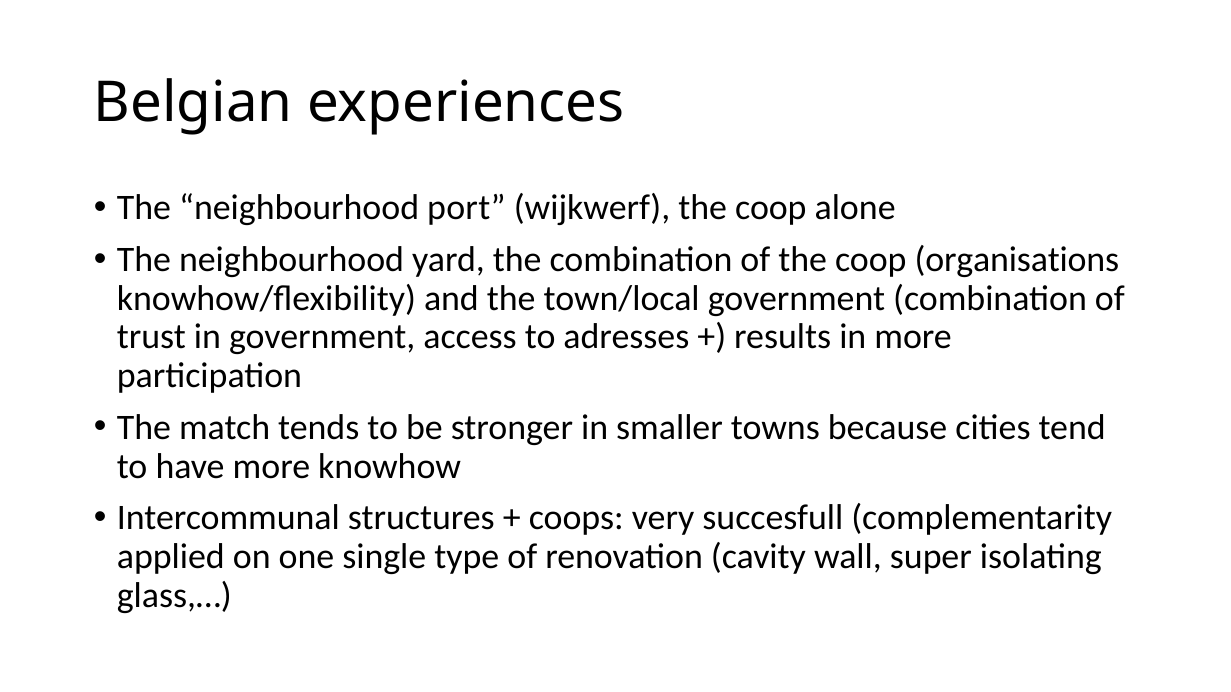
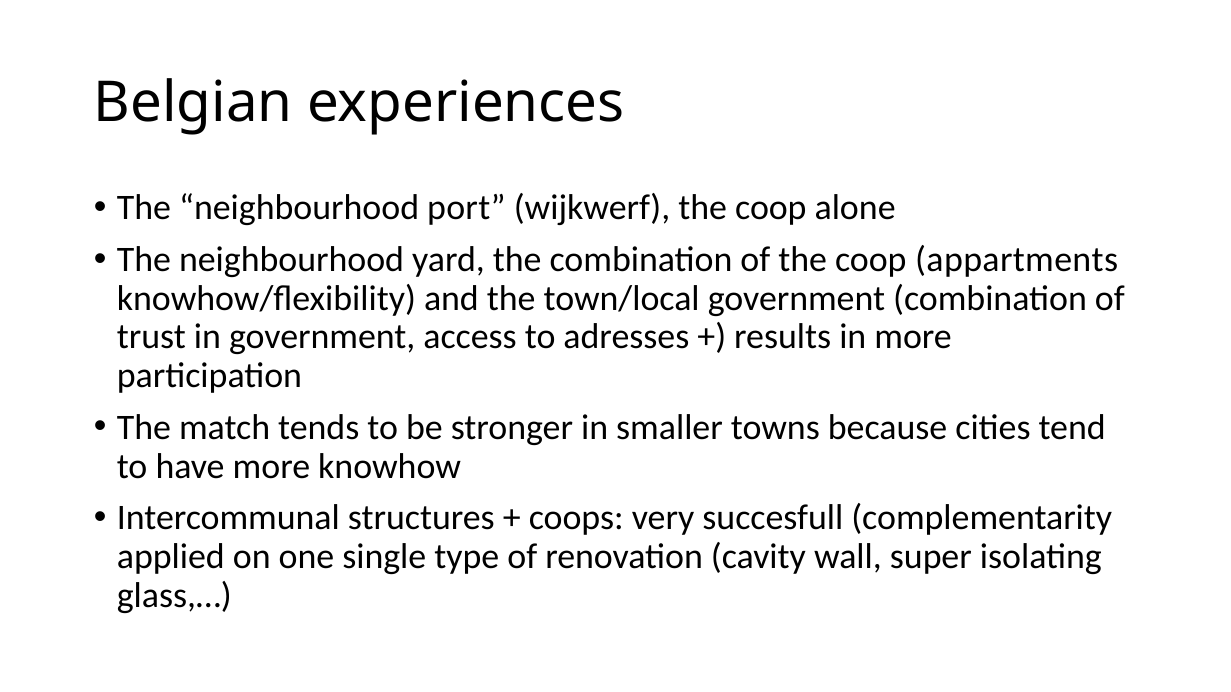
organisations: organisations -> appartments (1017, 260)
